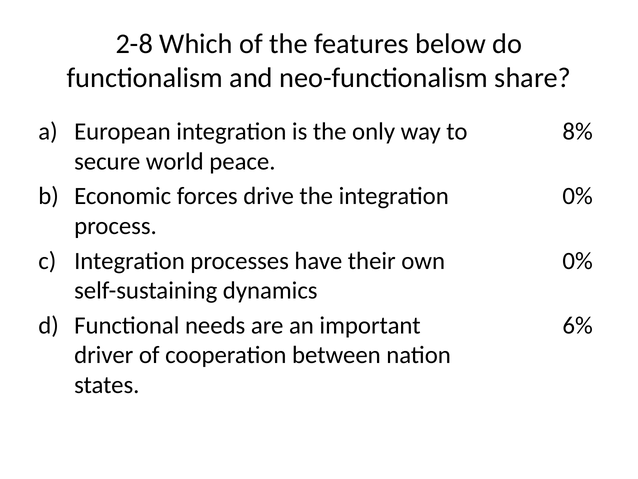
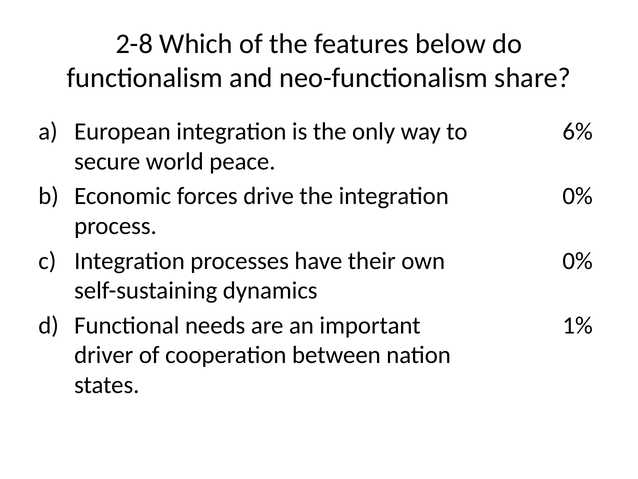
8%: 8% -> 6% (578, 131)
6%: 6% -> 1% (578, 325)
